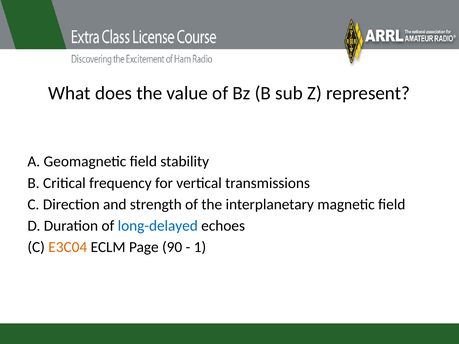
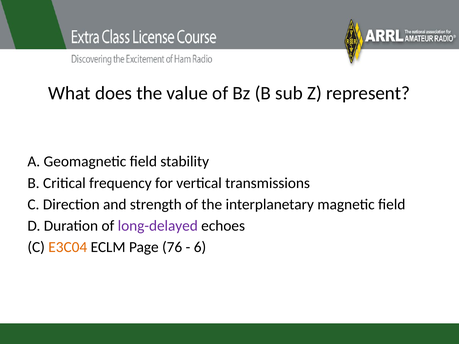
long-delayed colour: blue -> purple (158, 226)
90: 90 -> 76 (172, 247)
1: 1 -> 6 (200, 247)
